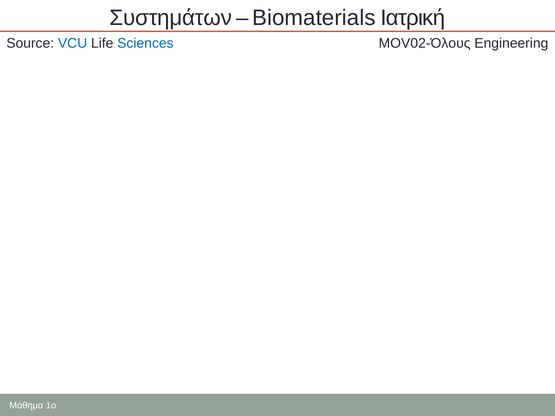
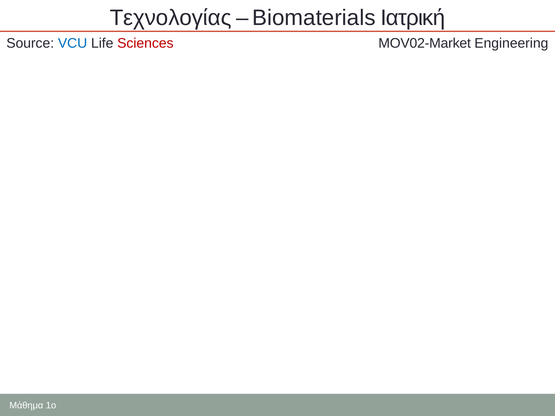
Συστημάτων: Συστημάτων -> Τεχνολογίας (171, 18)
Sciences colour: blue -> red (145, 43)
MOV02-Όλους: MOV02-Όλους -> MOV02-Market (425, 43)
